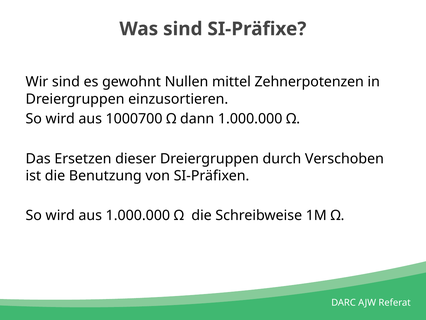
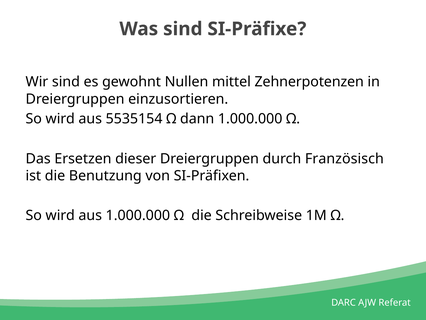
1000700: 1000700 -> 5535154 (134, 119)
Verschoben: Verschoben -> Französisch (344, 159)
